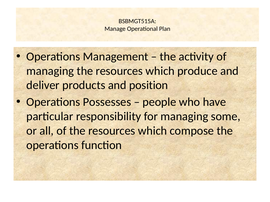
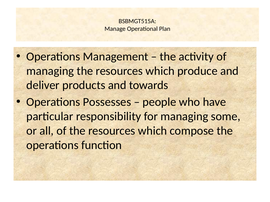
position: position -> towards (149, 85)
